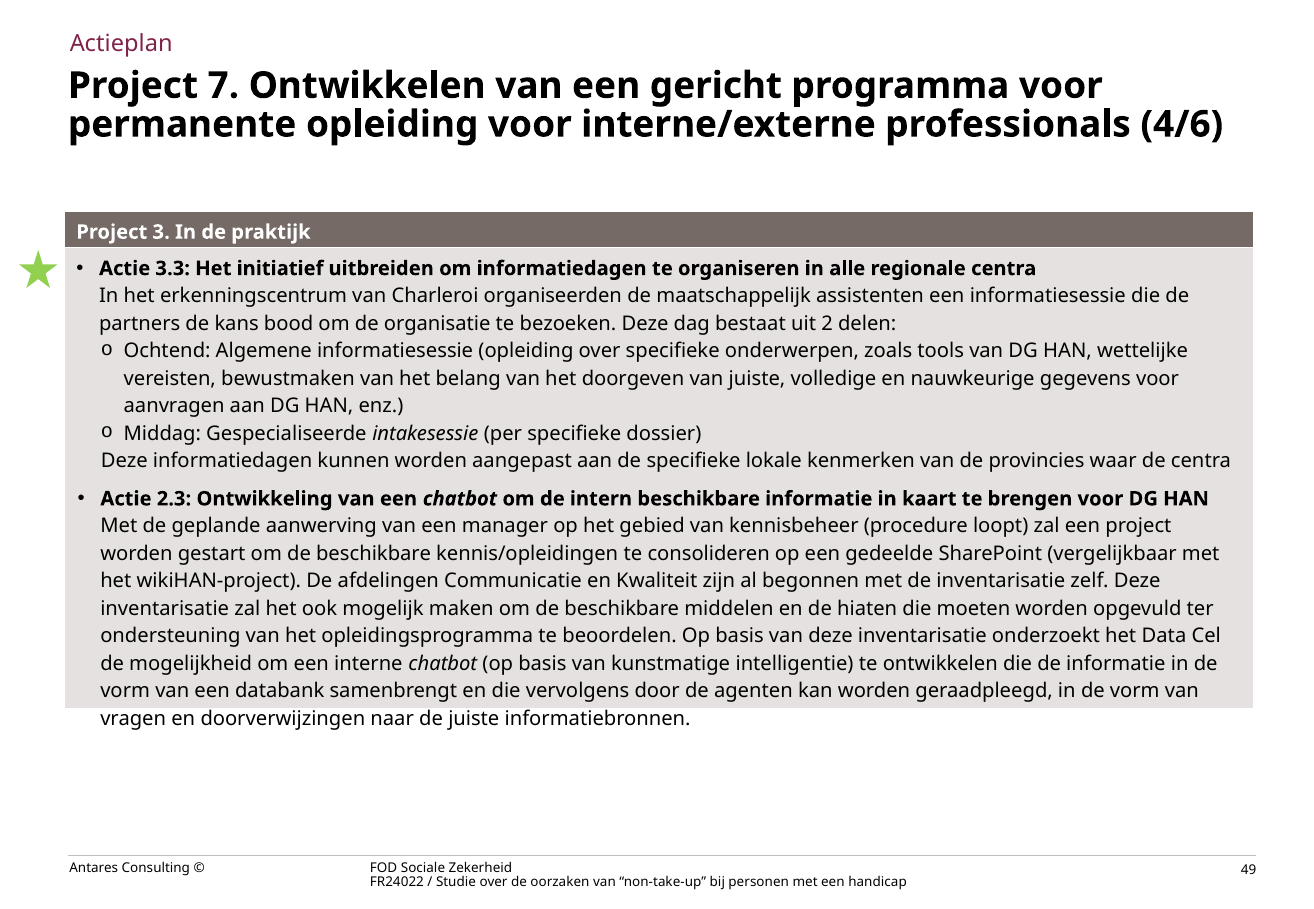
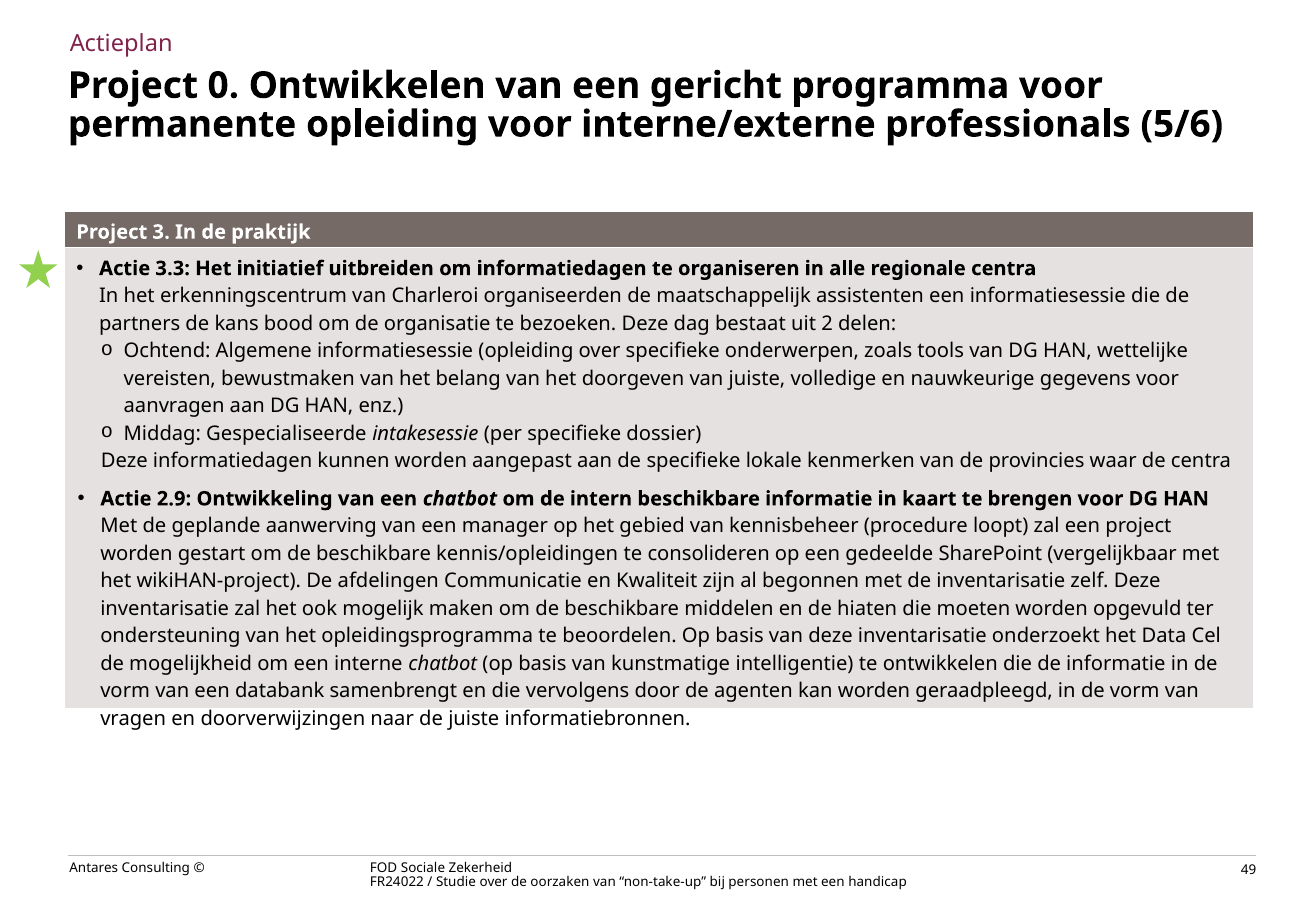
7: 7 -> 0 (223, 86)
4/6: 4/6 -> 5/6 (1182, 124)
2.3: 2.3 -> 2.9 (174, 499)
